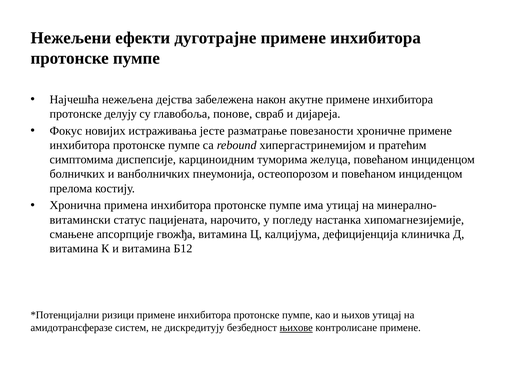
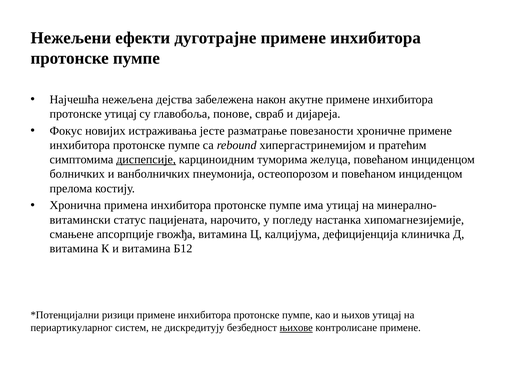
протонске делују: делују -> утицај (121, 114)
диспепсије underline: none -> present (146, 160)
амидотрансферазе: амидотрансферазе -> периартикуларног (71, 328)
